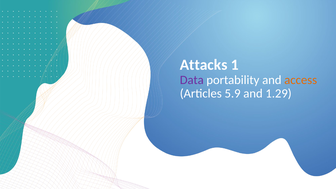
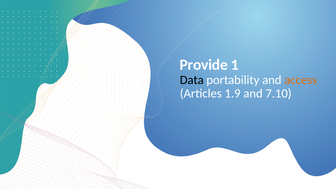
Attacks: Attacks -> Provide (204, 65)
Data colour: purple -> black (192, 80)
5.9: 5.9 -> 1.9 (233, 94)
1.29: 1.29 -> 7.10 (279, 94)
